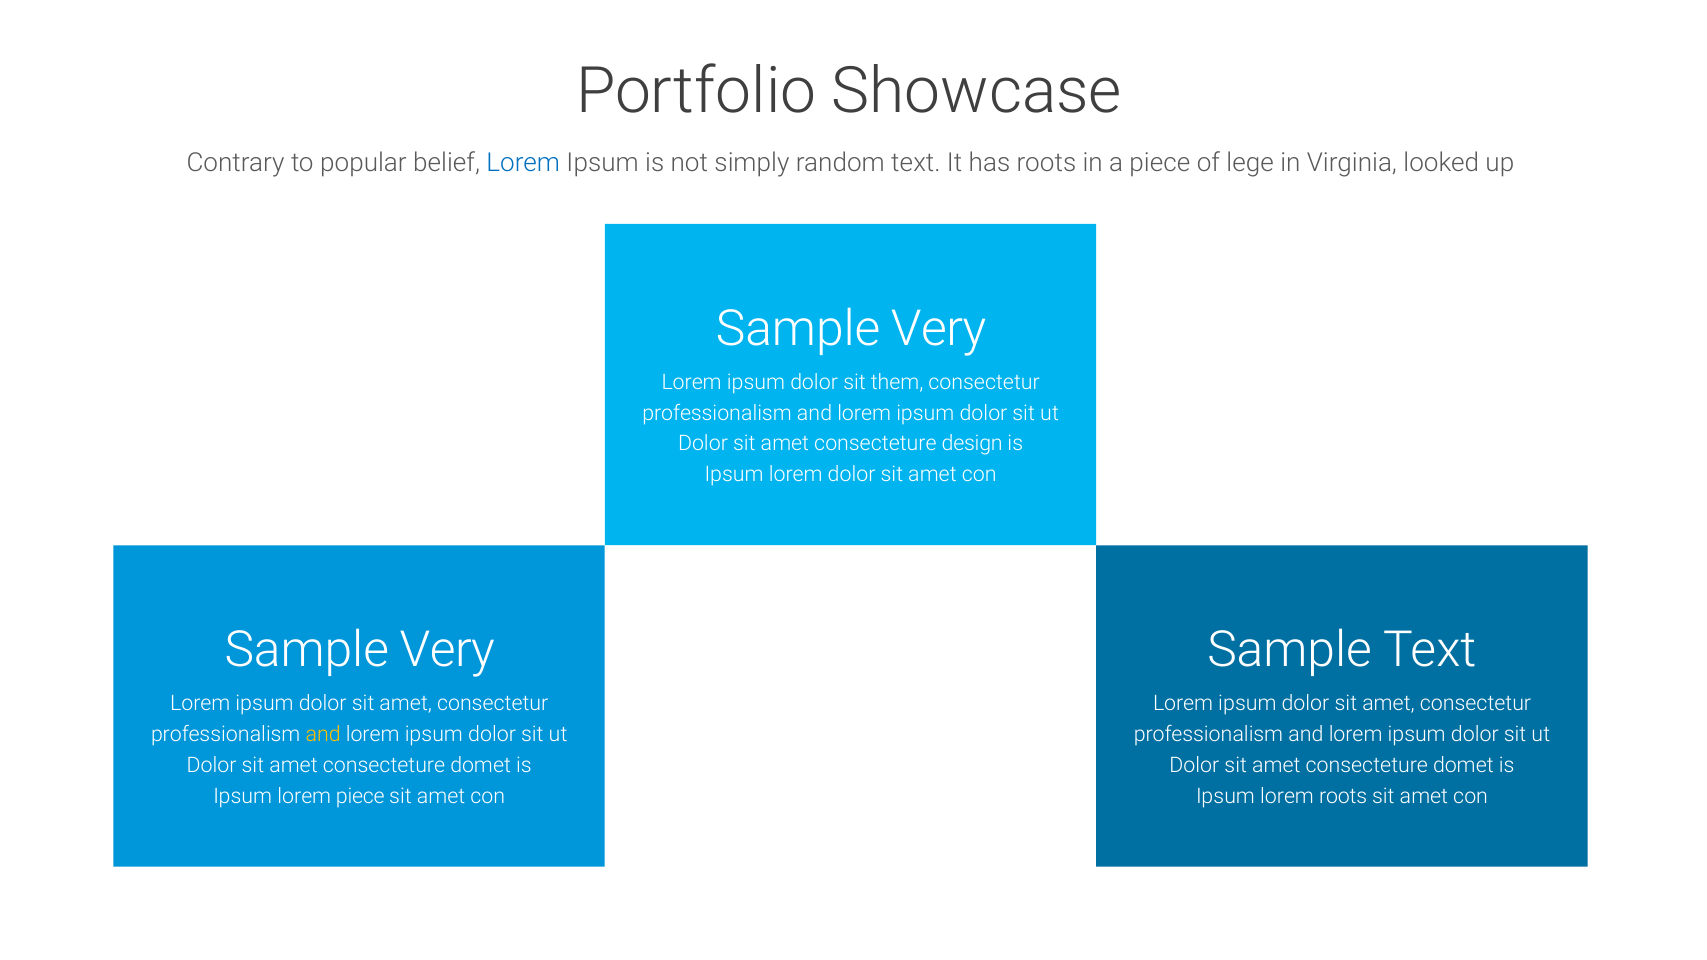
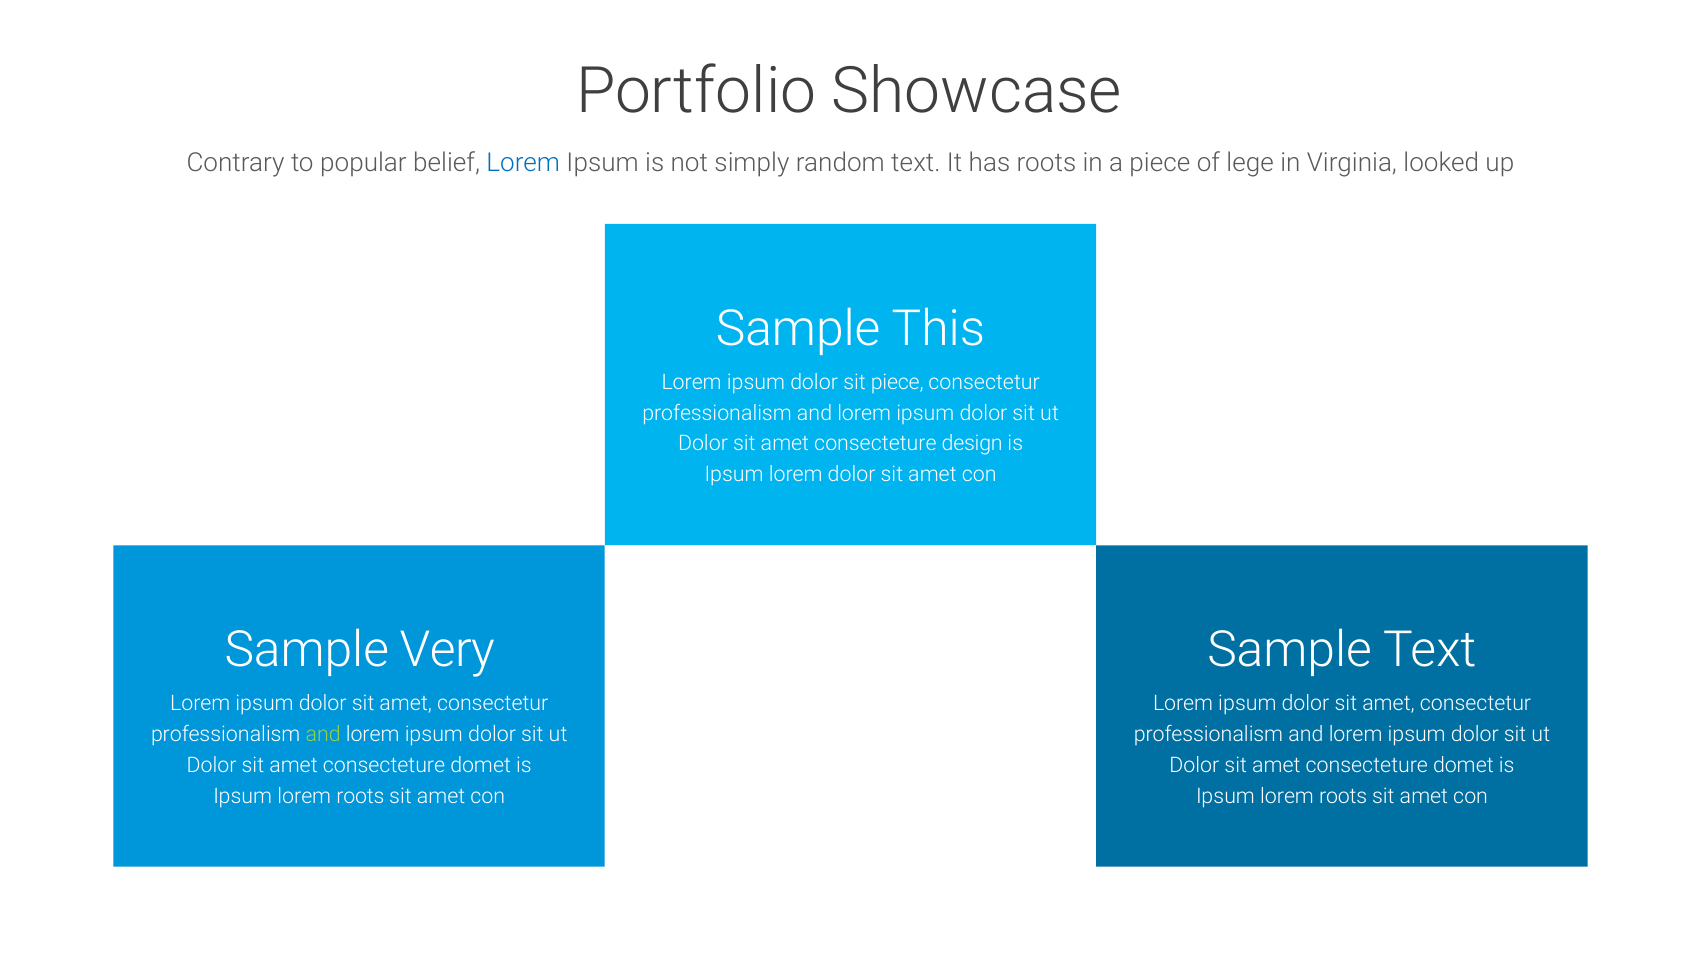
Very: Very -> This (938, 329)
sit them: them -> piece (897, 382)
and colour: yellow -> light green (323, 735)
piece: piece -> roots (360, 796)
